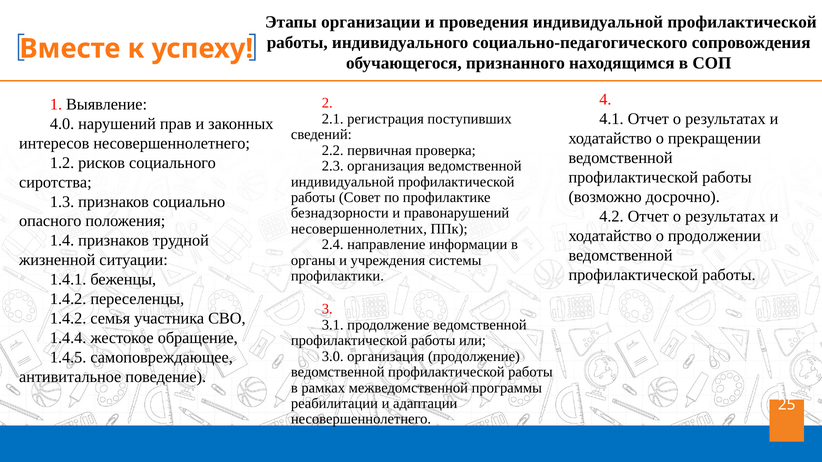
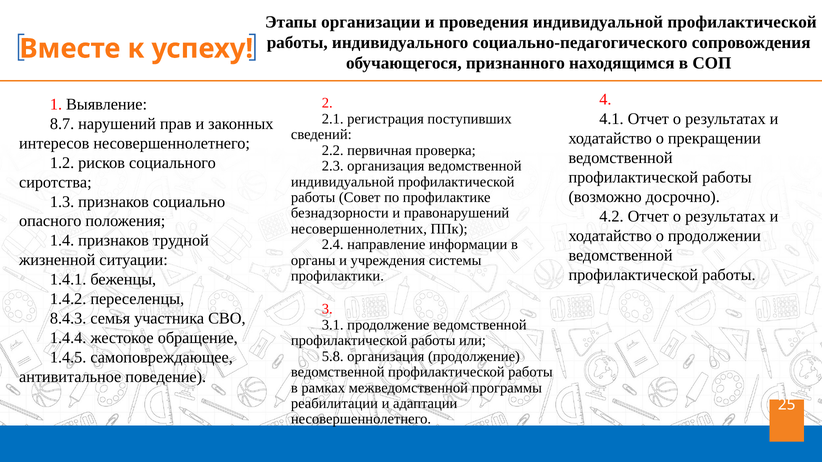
4.0: 4.0 -> 8.7 (62, 124)
1.4.2: 1.4.2 -> 8.4.3 (68, 319)
3.0: 3.0 -> 5.8 (333, 357)
